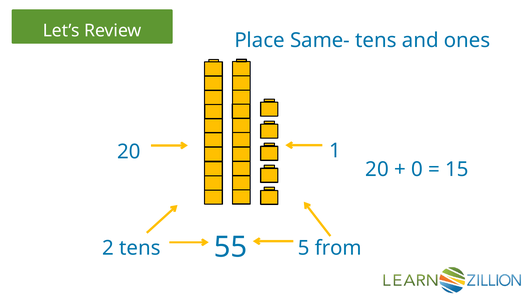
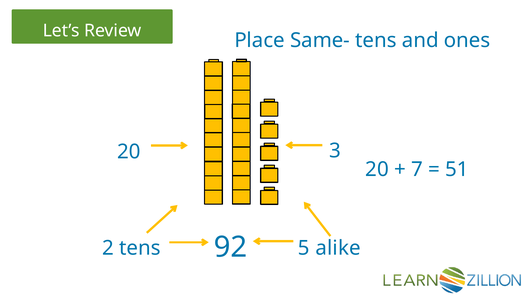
1: 1 -> 3 (335, 151)
0: 0 -> 7 (417, 169)
15: 15 -> 51 (457, 169)
55: 55 -> 92 (230, 247)
from: from -> alike (338, 248)
